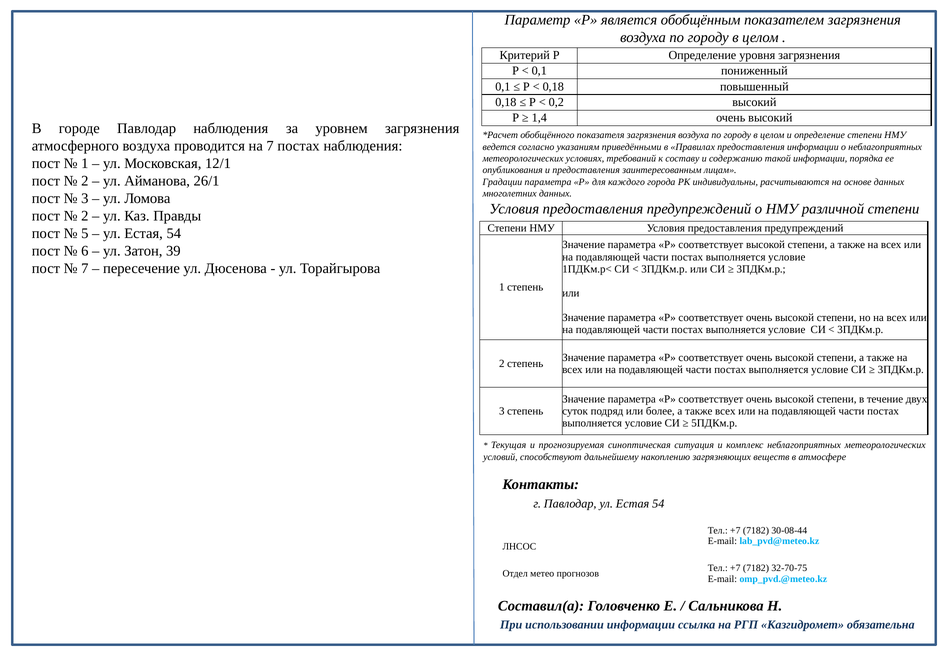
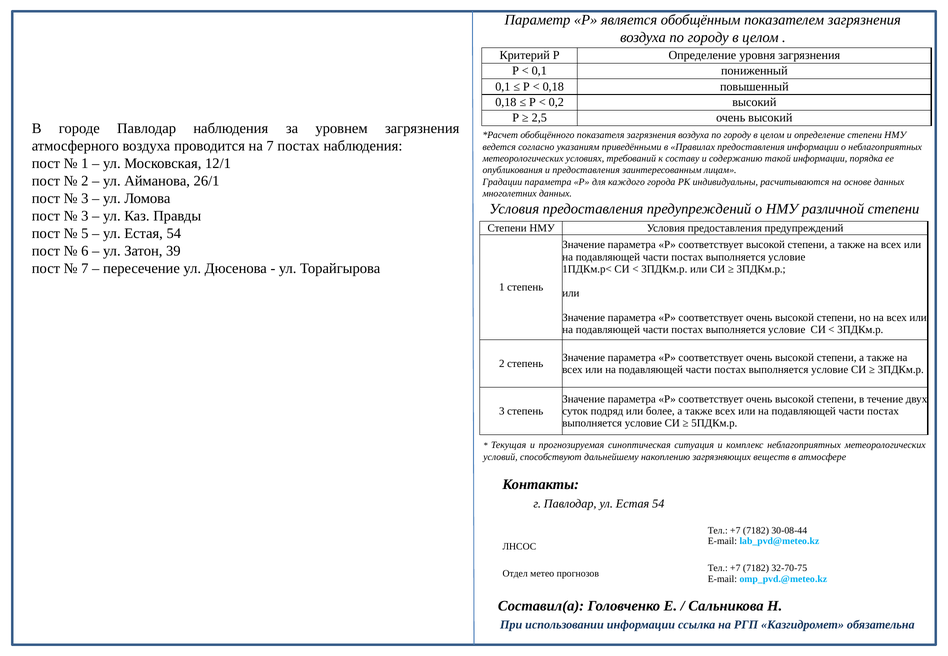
1,4: 1,4 -> 2,5 (539, 118)
2: 2 -> 3 (85, 216)
